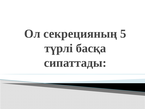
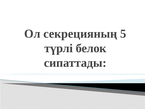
басқа: басқа -> белок (91, 48)
